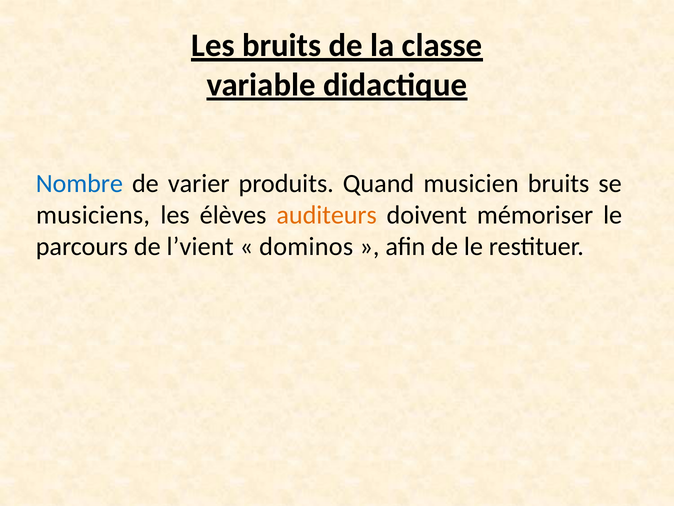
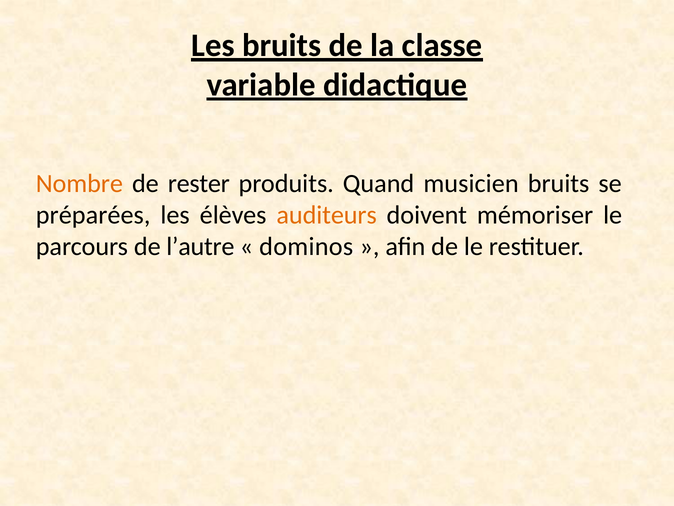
Nombre colour: blue -> orange (79, 183)
varier: varier -> rester (199, 183)
musiciens: musiciens -> préparées (93, 215)
l’vient: l’vient -> l’autre (200, 246)
